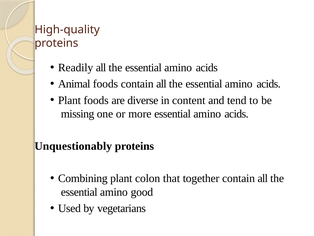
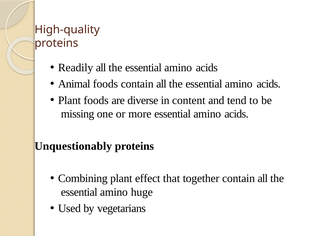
colon: colon -> effect (148, 178)
good: good -> huge (142, 192)
